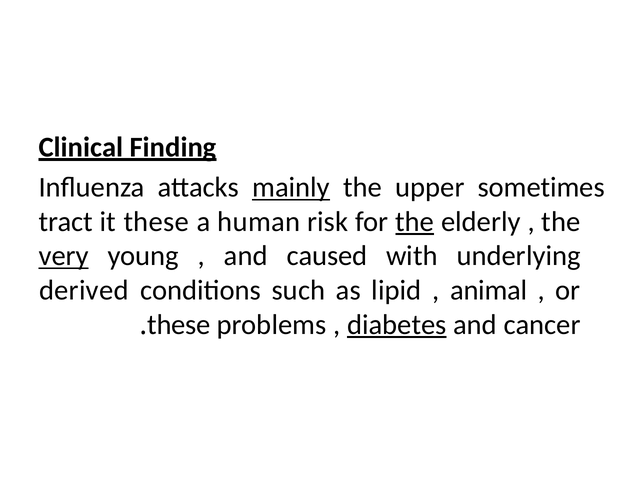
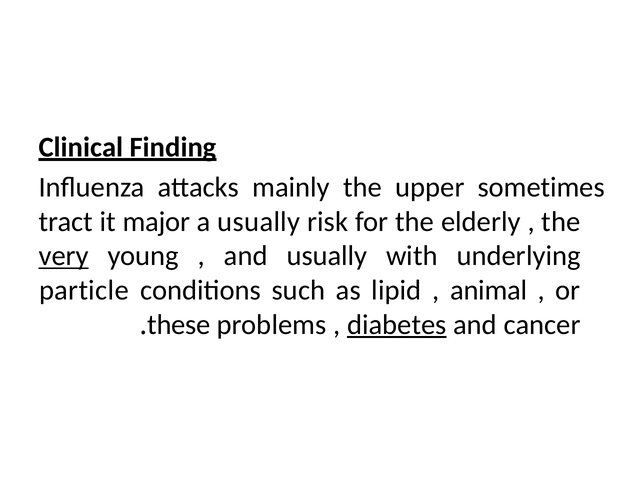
mainly underline: present -> none (291, 187)
it these: these -> major (157, 222)
a human: human -> usually (259, 222)
the underline: present -> none (415, 222)
and caused: caused -> usually (327, 256)
derived: derived -> particle (84, 290)
